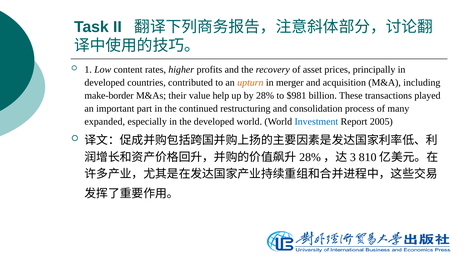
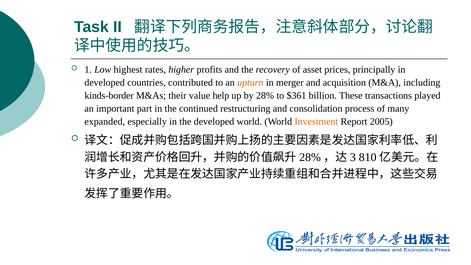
content: content -> highest (128, 70)
make-border: make-border -> kinds-border (109, 96)
$981: $981 -> $361 (296, 96)
Investment colour: blue -> orange (316, 121)
